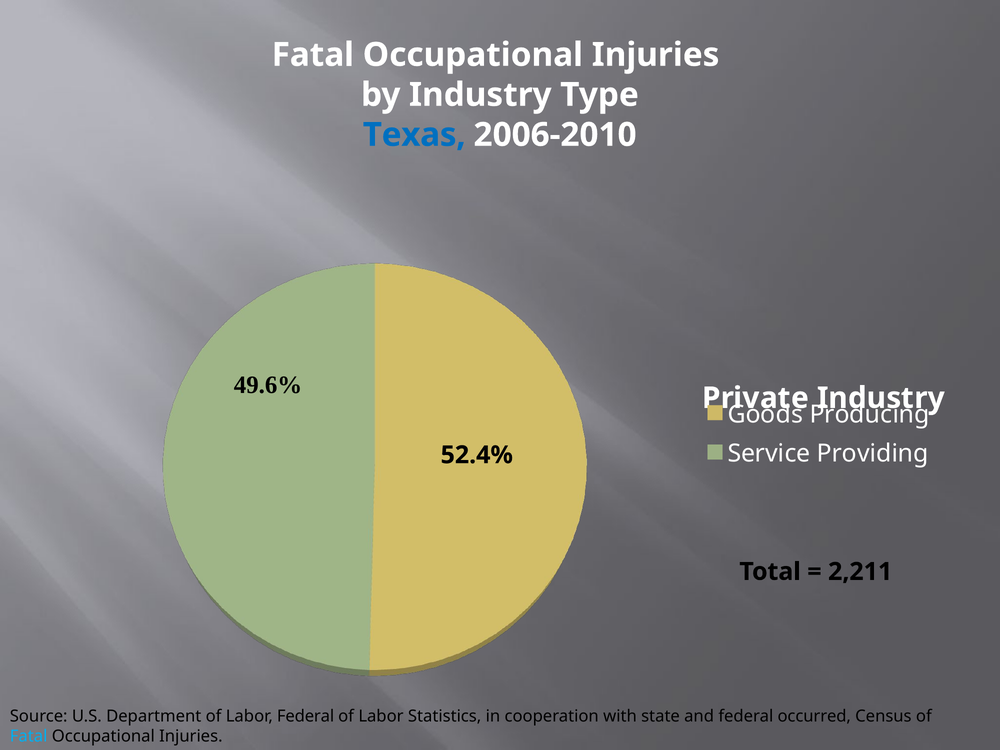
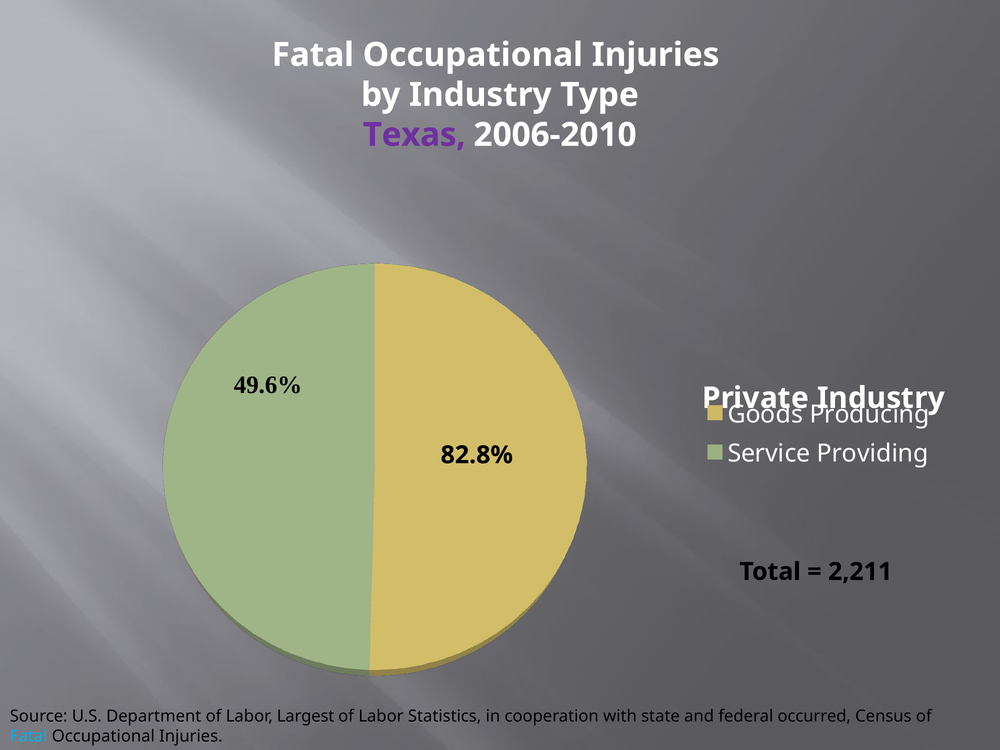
Texas colour: blue -> purple (414, 135)
52.4%: 52.4% -> 82.8% (477, 455)
Labor Federal: Federal -> Largest (306, 716)
